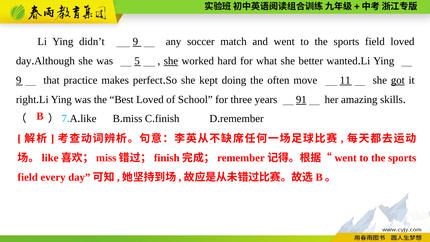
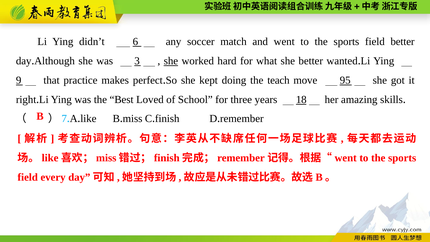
didn’t 9: 9 -> 6 (135, 42)
field loved: loved -> better (403, 42)
5: 5 -> 3 (137, 61)
often: often -> teach (278, 80)
11: 11 -> 95 (345, 80)
got underline: present -> none (398, 80)
91: 91 -> 18 (301, 100)
